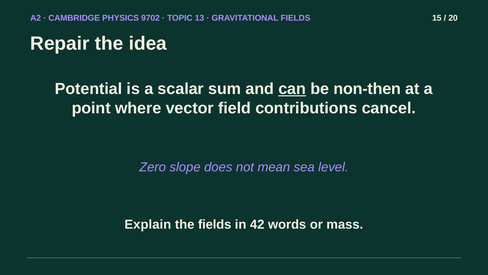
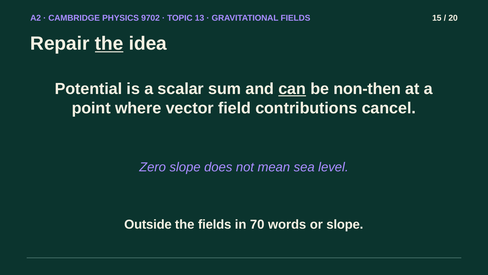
the underline: none -> present (109, 44)
Explain: Explain -> Outside (148, 224)
42: 42 -> 70 (257, 224)
or mass: mass -> slope (345, 224)
